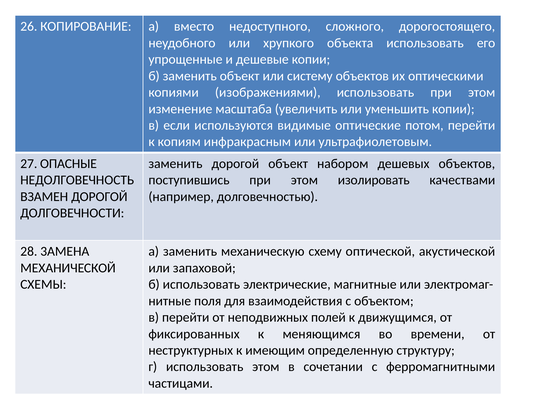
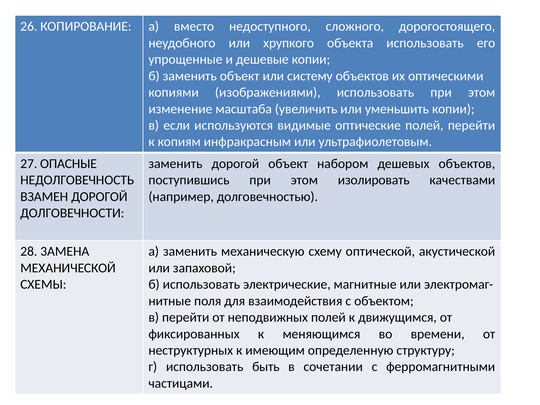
оптические потом: потом -> полей (424, 125)
использовать этом: этом -> быть (266, 367)
